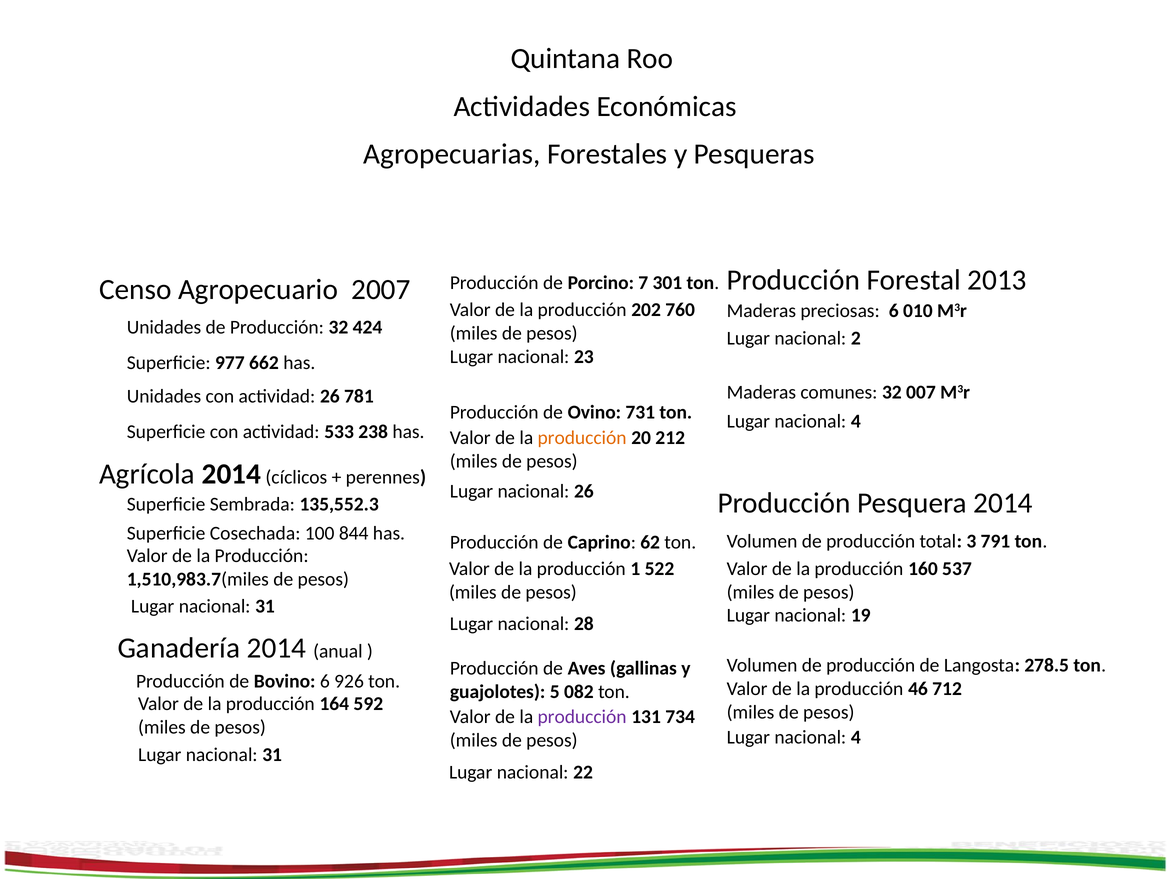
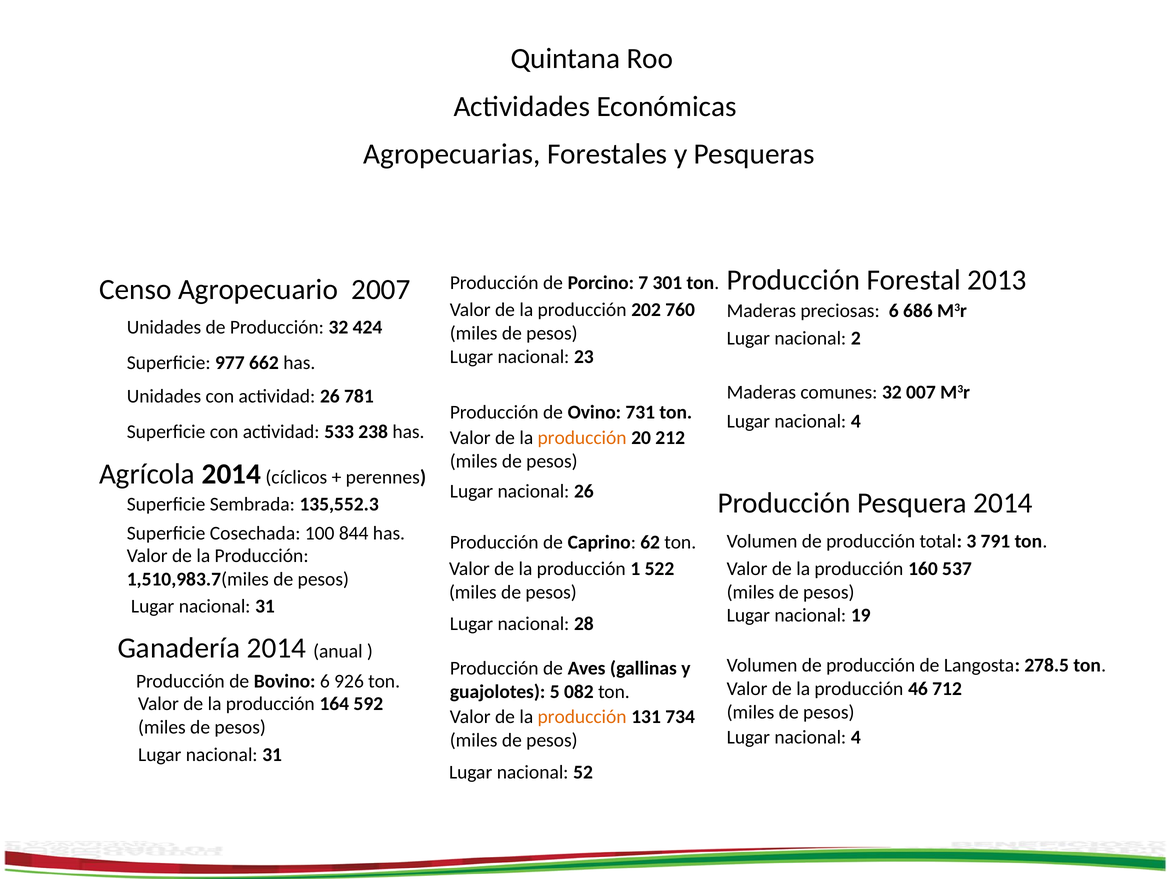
010: 010 -> 686 (918, 311)
producción colour: purple -> orange (582, 717)
22: 22 -> 52 (583, 772)
